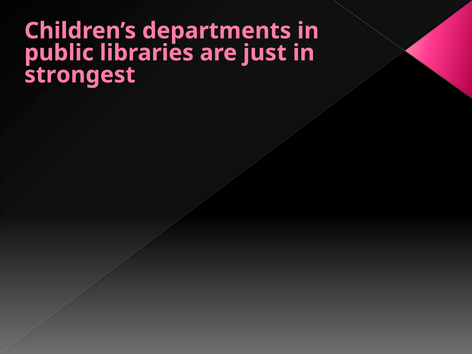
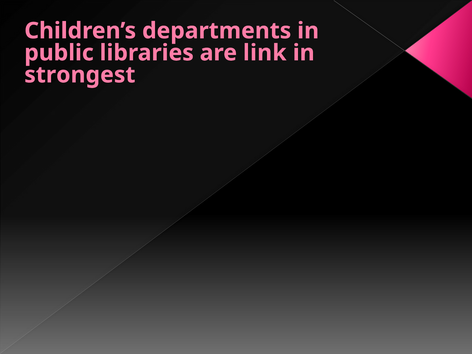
just: just -> link (265, 53)
